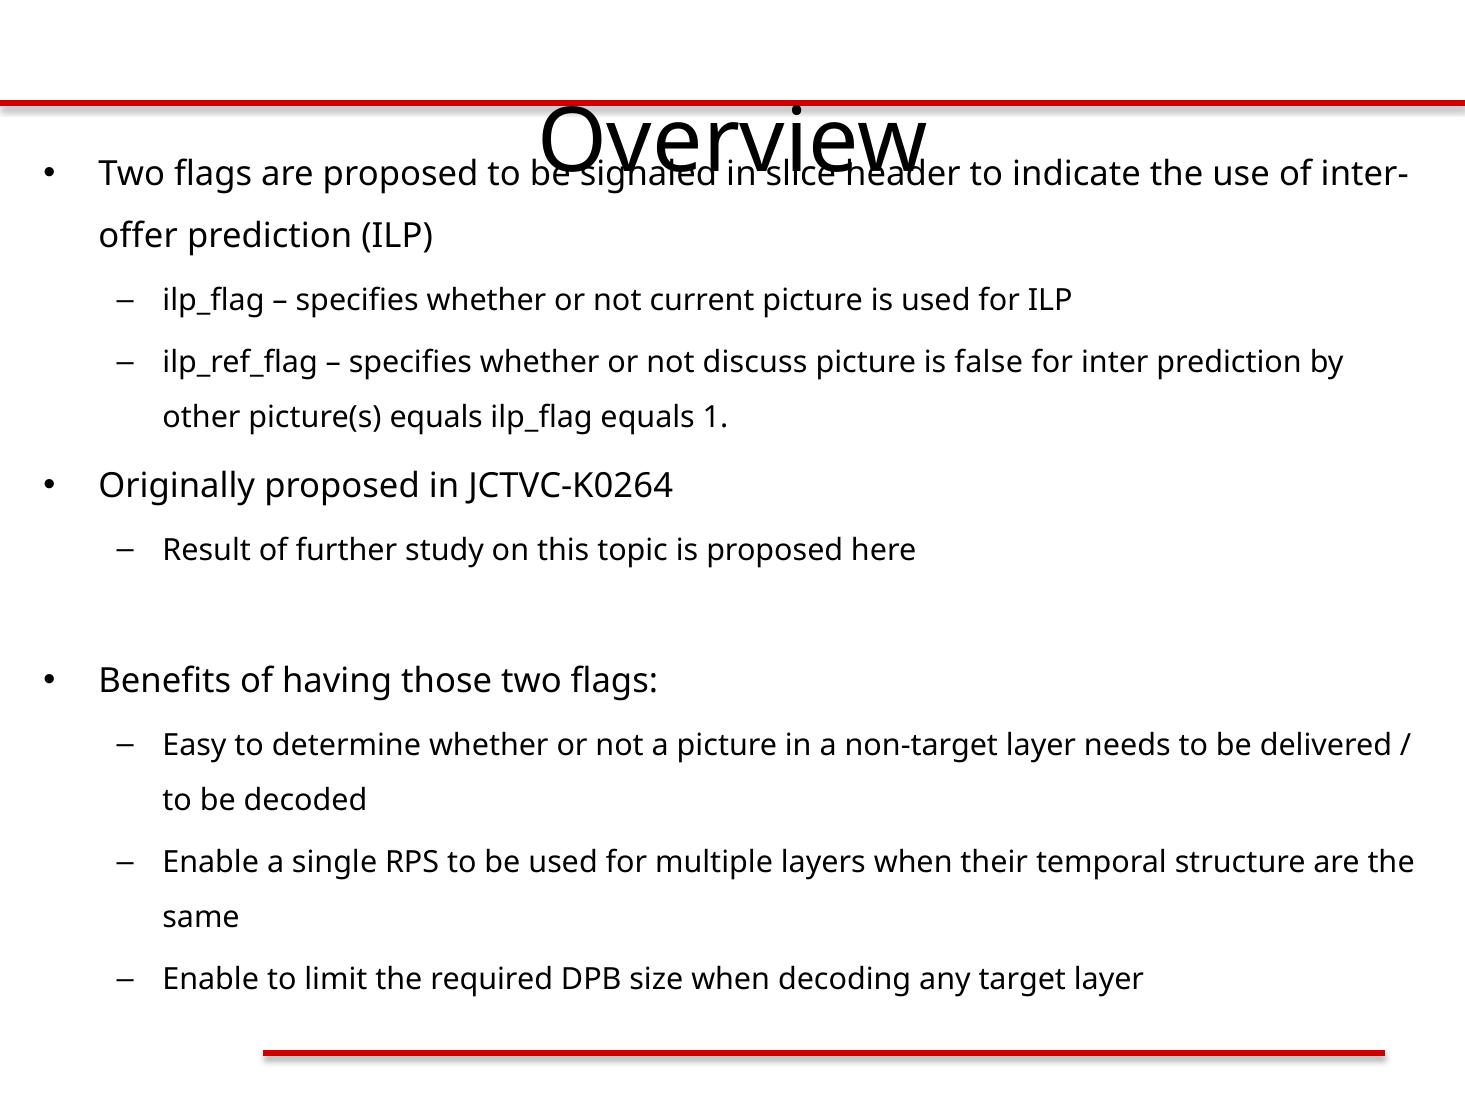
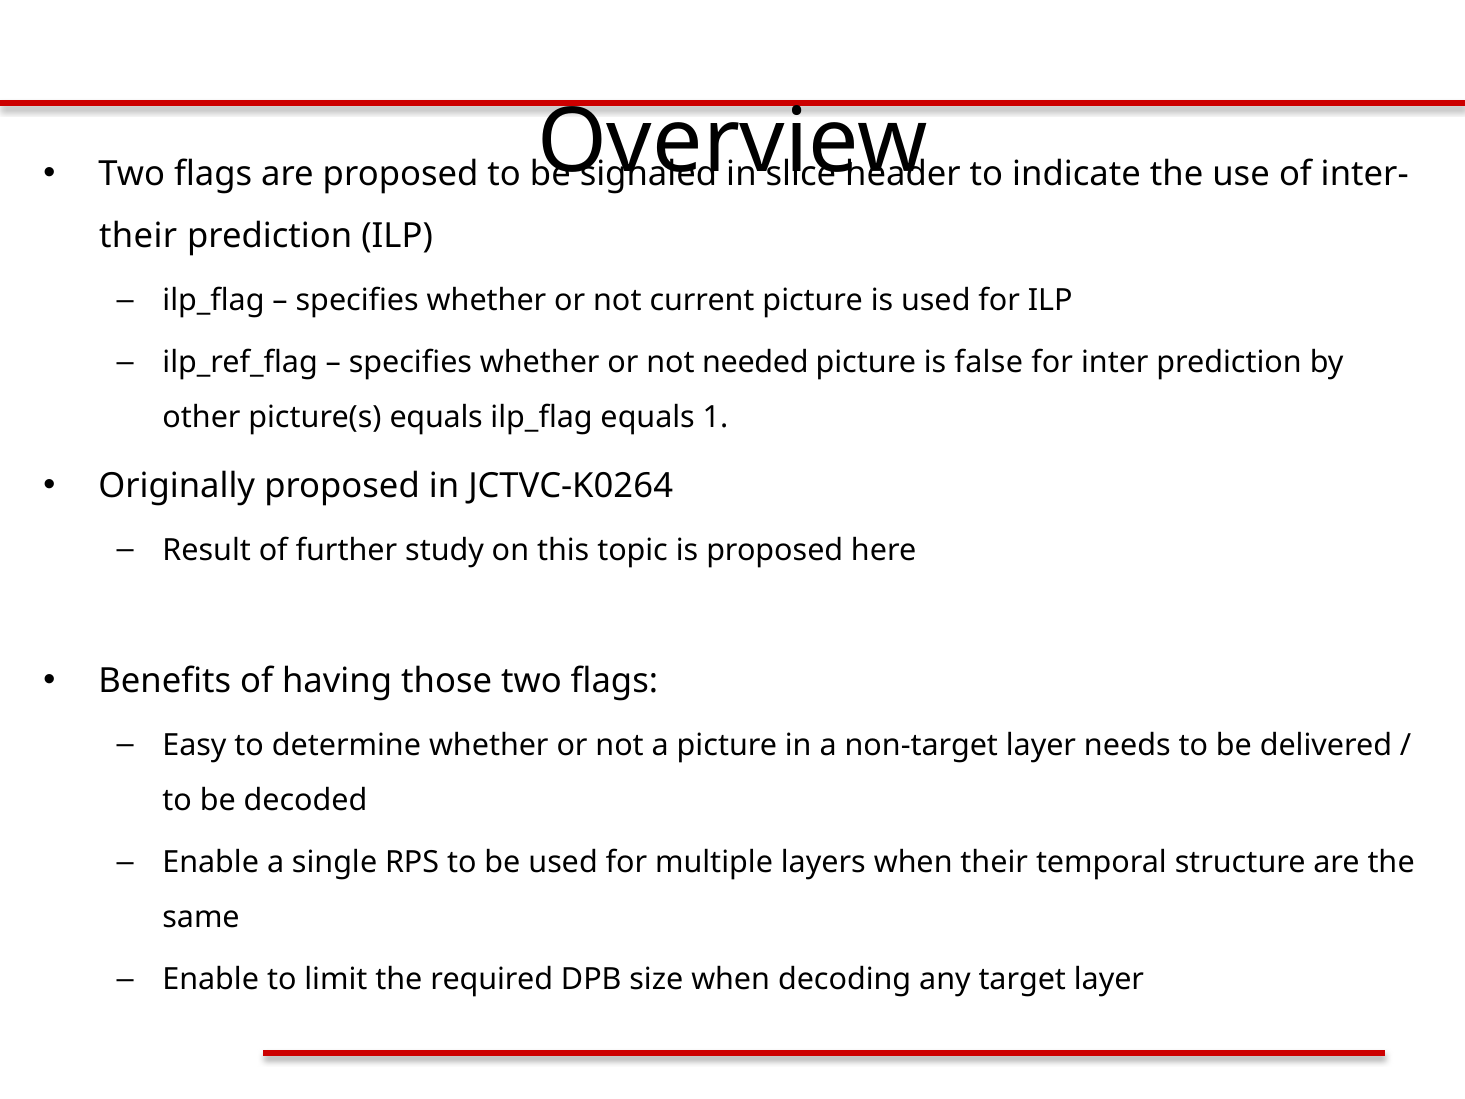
offer: offer -> their (138, 236)
discuss: discuss -> needed (755, 363)
